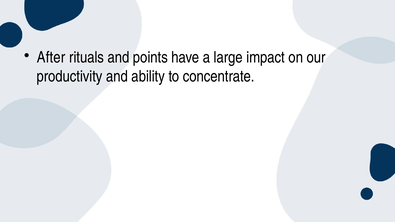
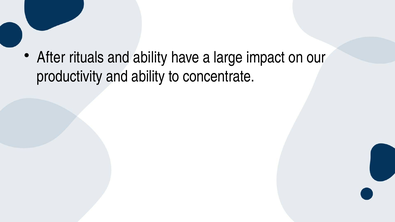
rituals and points: points -> ability (150, 57)
